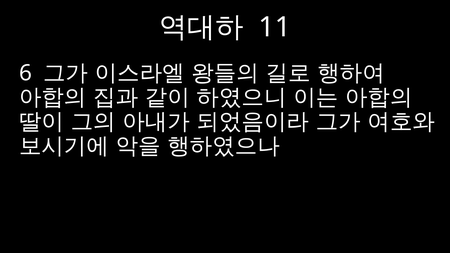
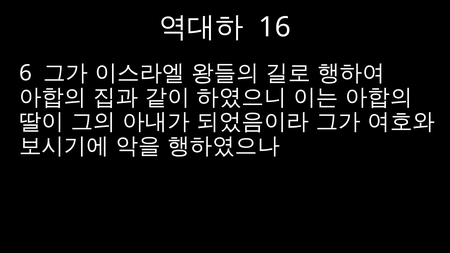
11: 11 -> 16 (275, 27)
